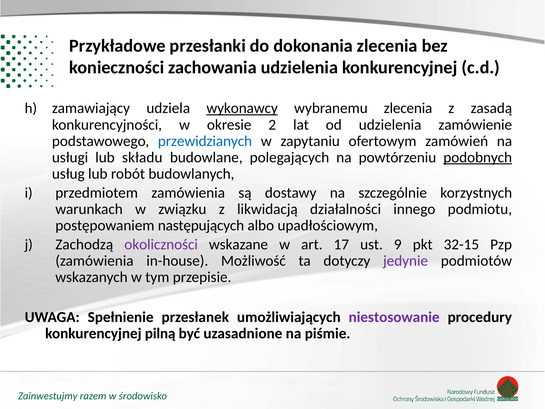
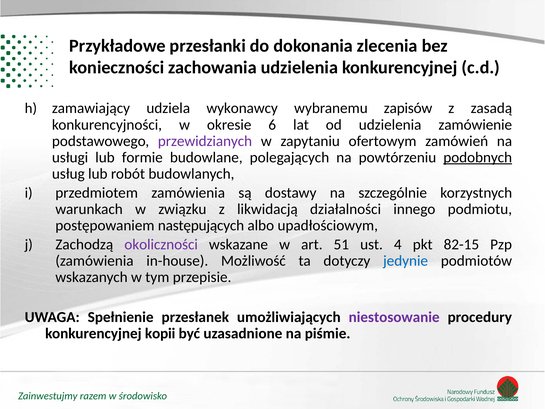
wykonawcy underline: present -> none (242, 108)
wybranemu zlecenia: zlecenia -> zapisów (408, 108)
2: 2 -> 6 (272, 125)
przewidzianych colour: blue -> purple (205, 141)
składu: składu -> formie (142, 157)
17: 17 -> 51 (341, 244)
9: 9 -> 4 (398, 244)
32-15: 32-15 -> 82-15 (461, 244)
jedynie colour: purple -> blue (406, 261)
pilną: pilną -> kopii (160, 333)
